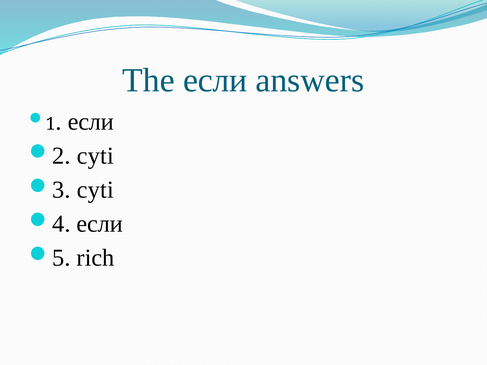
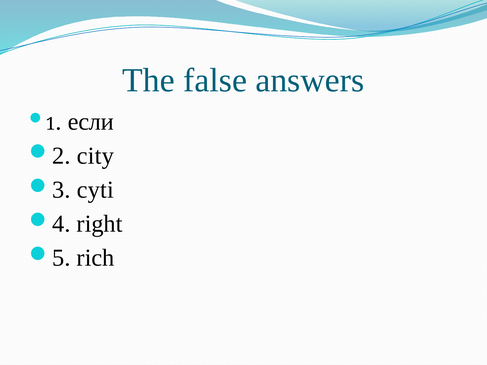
The если: если -> false (215, 80)
cyti: cyti -> city (95, 156)
если: если -> right (100, 224)
